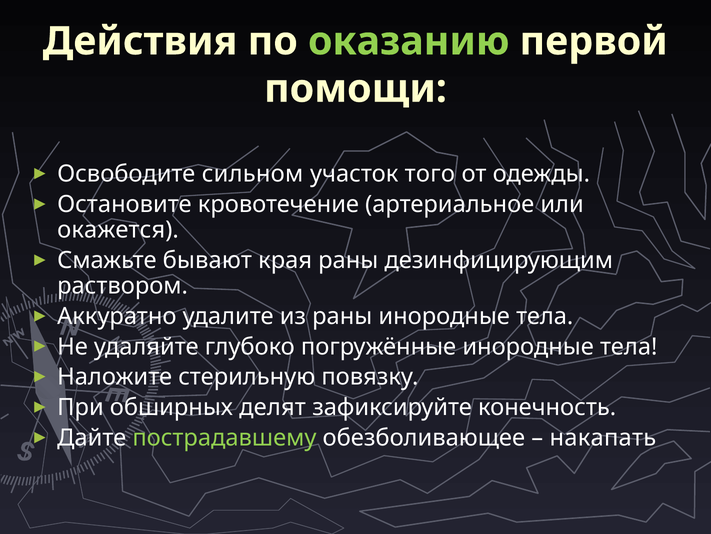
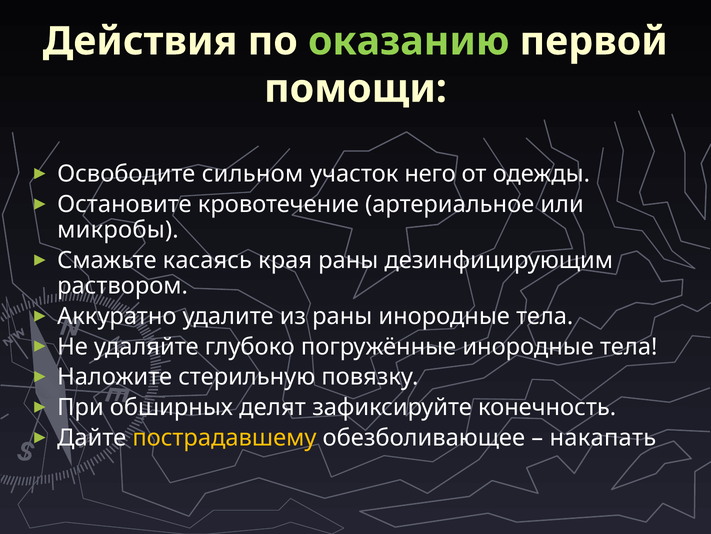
того: того -> него (430, 174)
окажется: окажется -> микробы (118, 230)
бывают: бывают -> касаясь (207, 260)
пострадавшему colour: light green -> yellow (224, 437)
